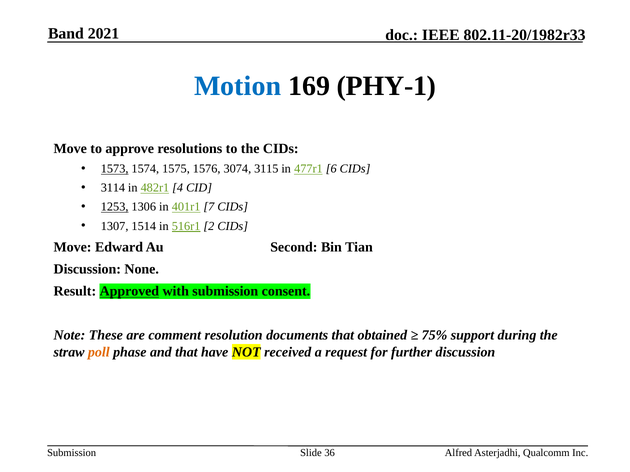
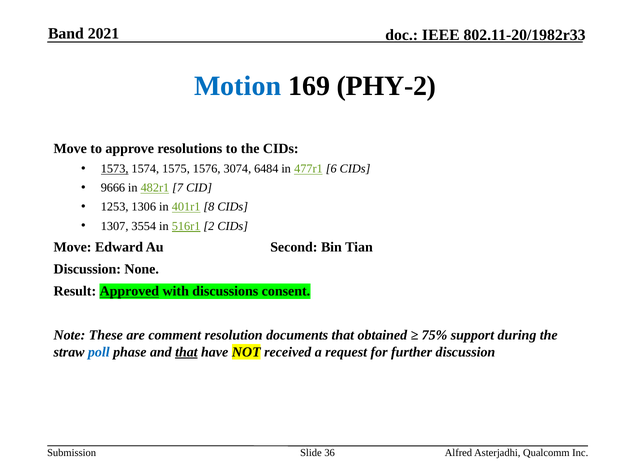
PHY-1: PHY-1 -> PHY-2 (387, 86)
3115: 3115 -> 6484 (266, 169)
3114: 3114 -> 9666 (113, 188)
4: 4 -> 7 (178, 188)
1253 underline: present -> none (115, 207)
7: 7 -> 8 (209, 207)
1514: 1514 -> 3554 (144, 226)
with submission: submission -> discussions (225, 291)
poll colour: orange -> blue (99, 352)
that underline: none -> present (186, 352)
